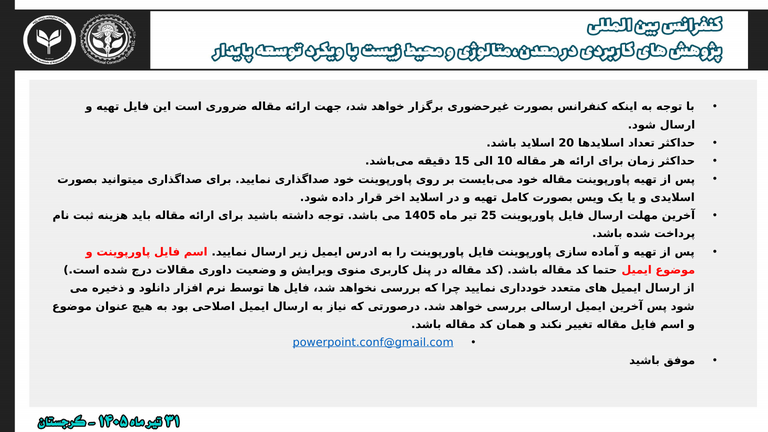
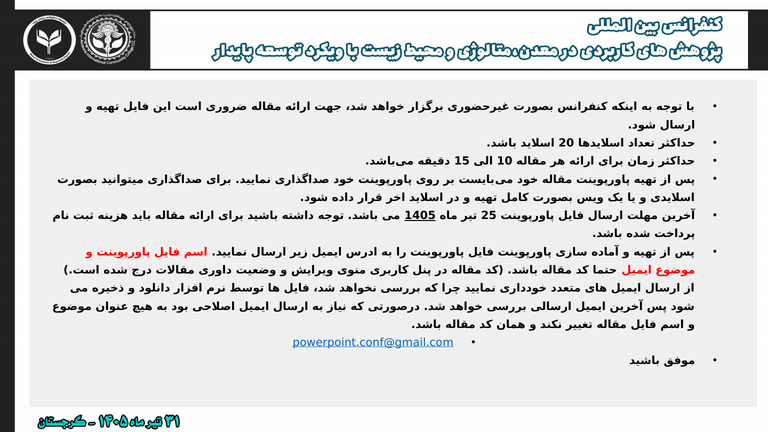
1405 underline: none -> present (420, 216)
